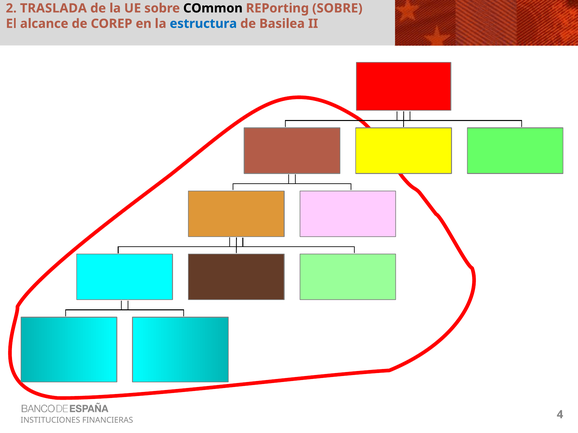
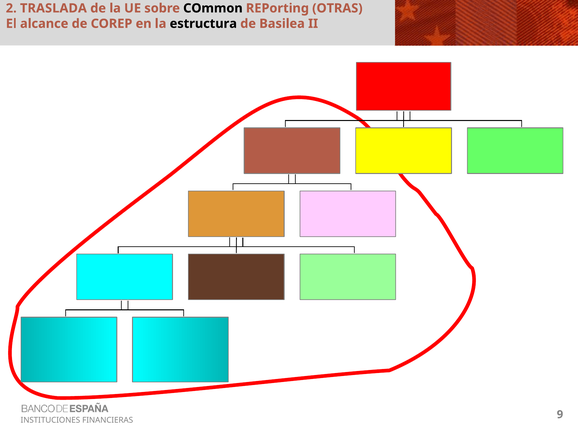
REPorting SOBRE: SOBRE -> OTRAS (337, 8)
estructura colour: blue -> black (203, 24)
4: 4 -> 9 (560, 415)
